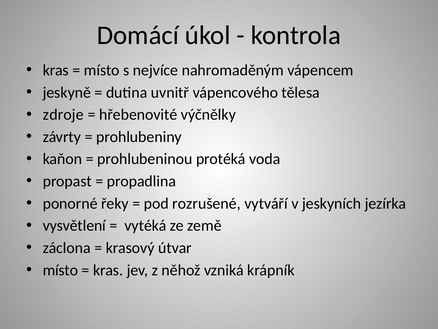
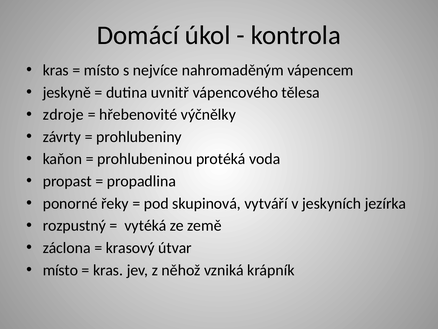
rozrušené: rozrušené -> skupinová (207, 203)
vysvětlení: vysvětlení -> rozpustný (74, 225)
